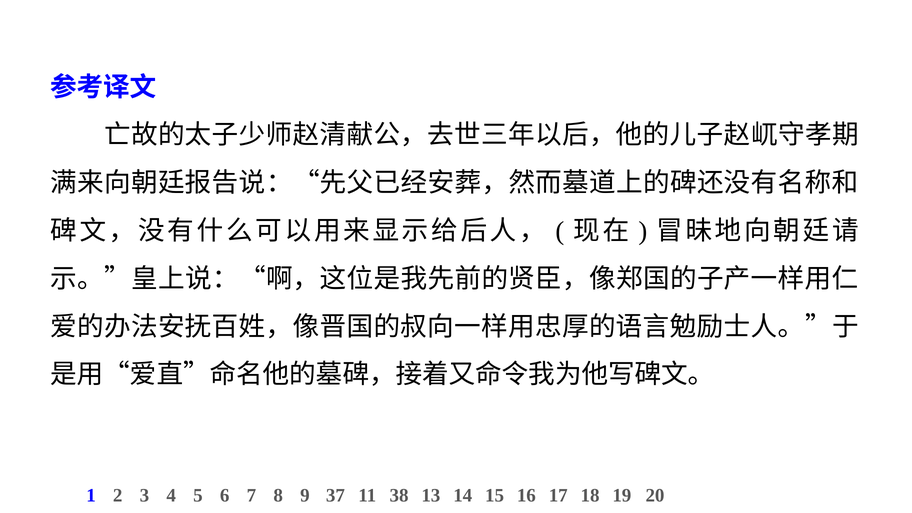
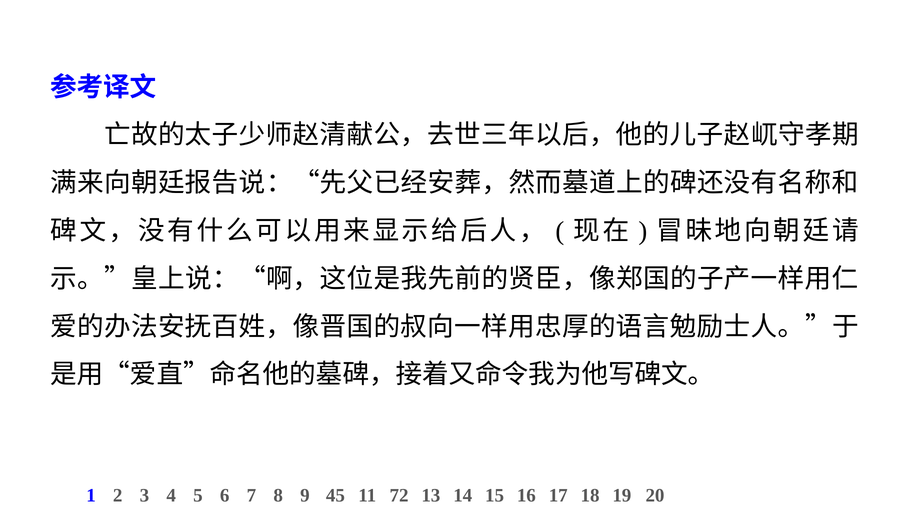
37: 37 -> 45 (335, 496)
38: 38 -> 72 (399, 496)
